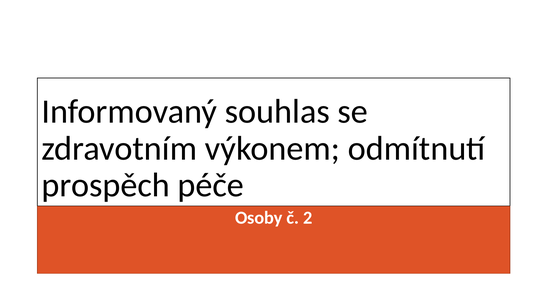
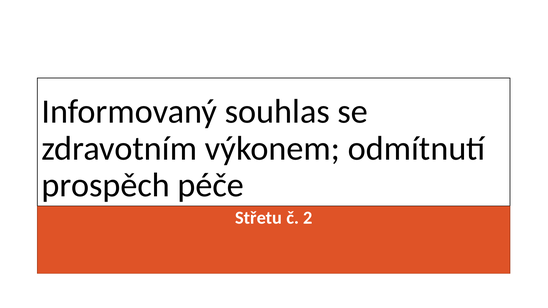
Osoby: Osoby -> Střetu (259, 218)
